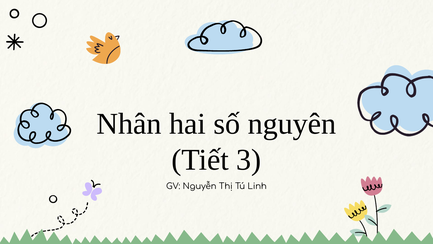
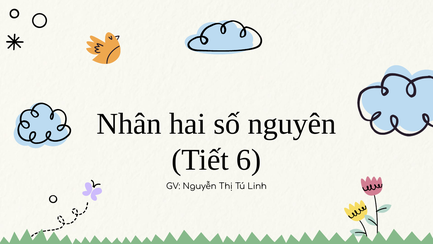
3: 3 -> 6 (249, 160)
